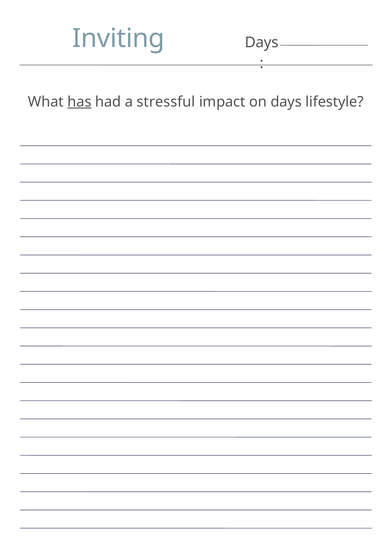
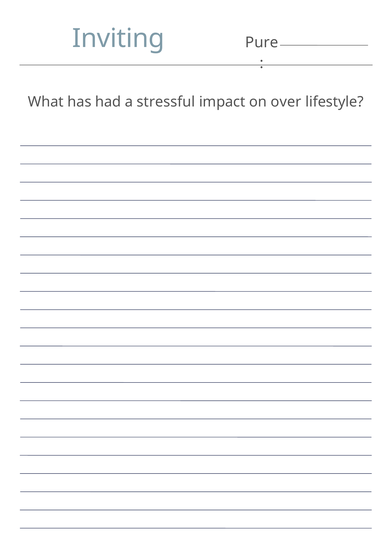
Days: Days -> Pure (262, 42)
has underline: present -> none (79, 102)
on days: days -> over (286, 102)
